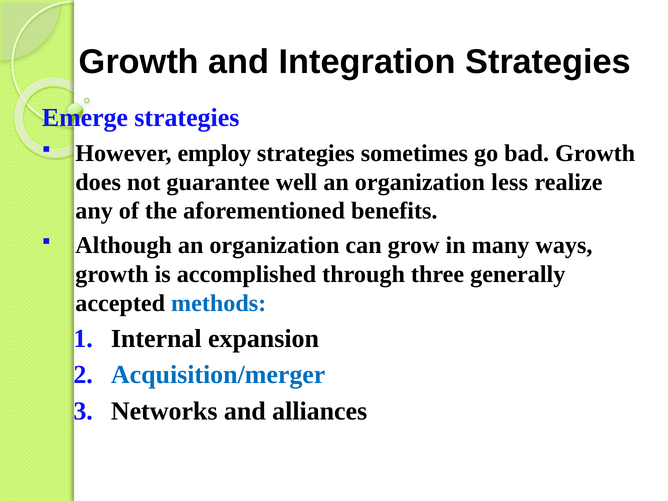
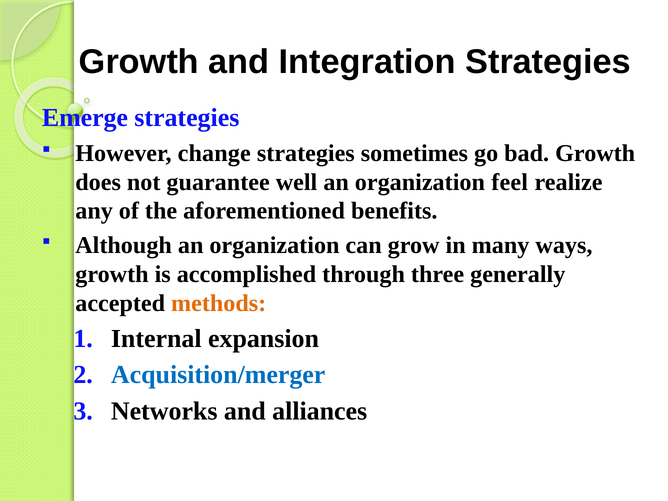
employ: employ -> change (214, 153)
less: less -> feel (510, 182)
methods colour: blue -> orange (219, 303)
